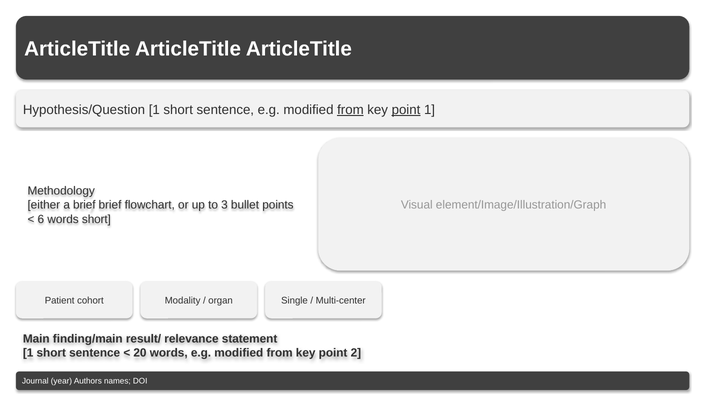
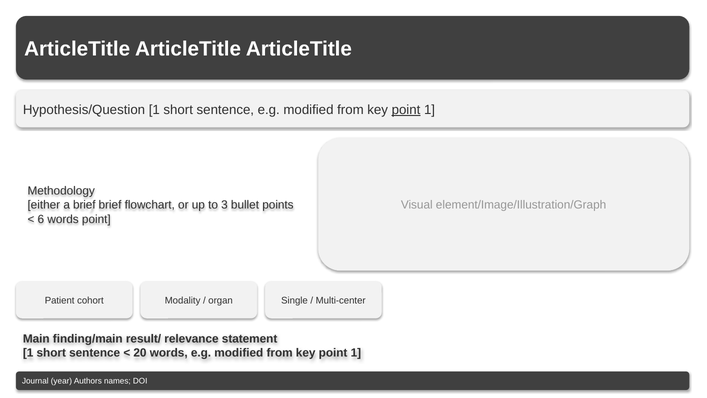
from underline: present -> none (350, 110)
words short: short -> point (96, 219)
2: 2 -> 1 (356, 353)
